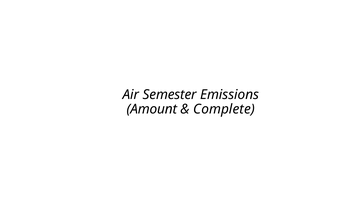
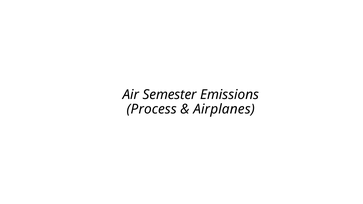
Amount: Amount -> Process (152, 109)
Complete: Complete -> Airplanes (224, 109)
